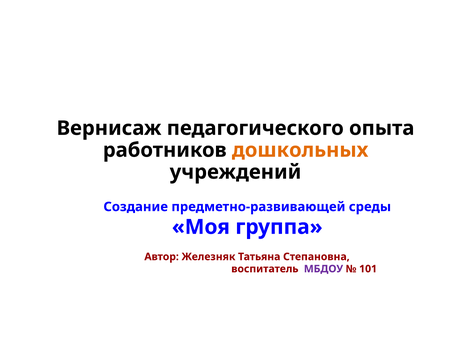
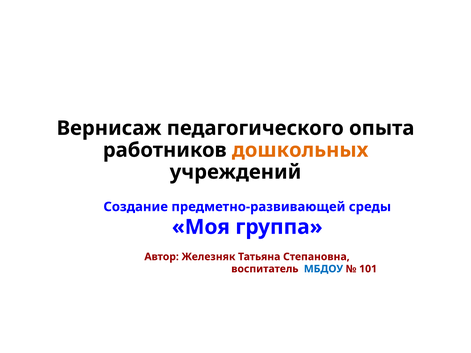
МБДОУ colour: purple -> blue (323, 269)
